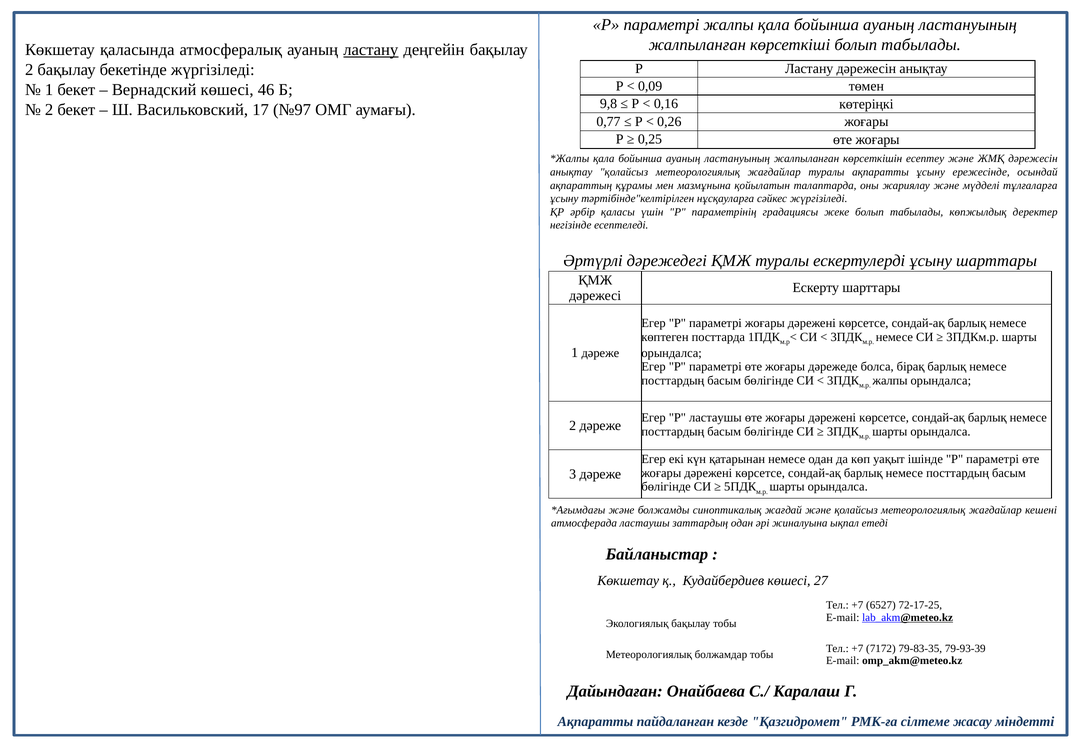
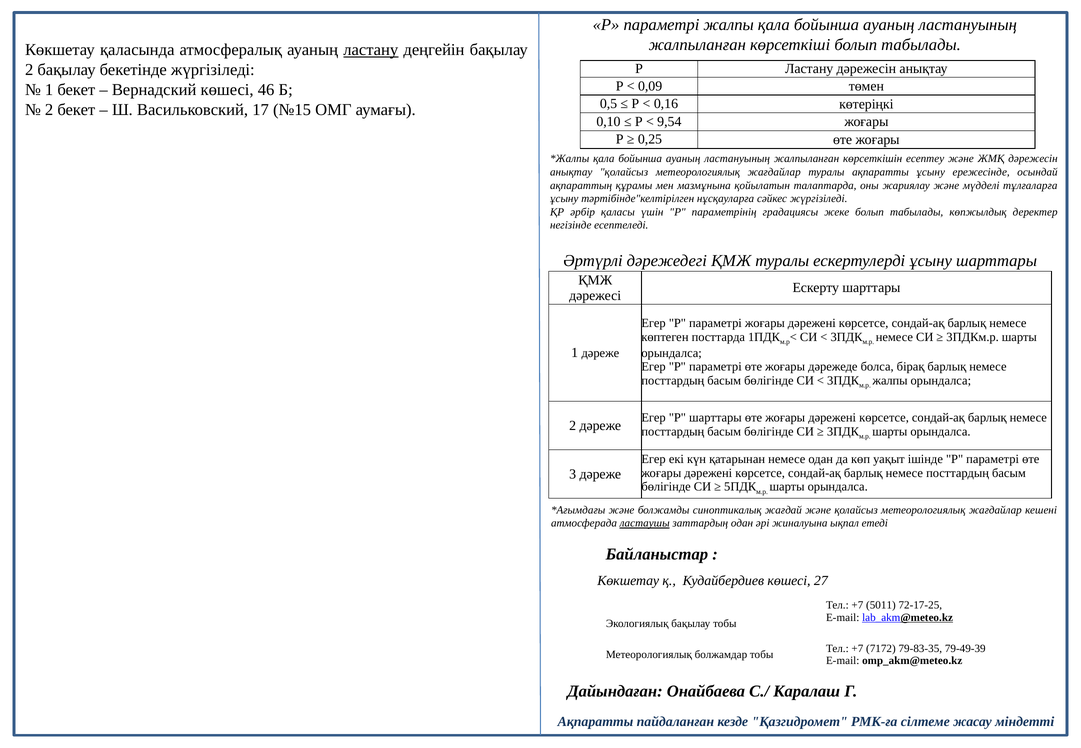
9,8: 9,8 -> 0,5 (609, 104)
№97: №97 -> №15 (292, 110)
0,77: 0,77 -> 0,10 (608, 122)
0,26: 0,26 -> 9,54 (669, 122)
Р ластаушы: ластаушы -> шарттары (715, 418)
ластаушы underline: none -> present (645, 523)
6527: 6527 -> 5011 (881, 605)
79-93-39: 79-93-39 -> 79-49-39 (965, 649)
